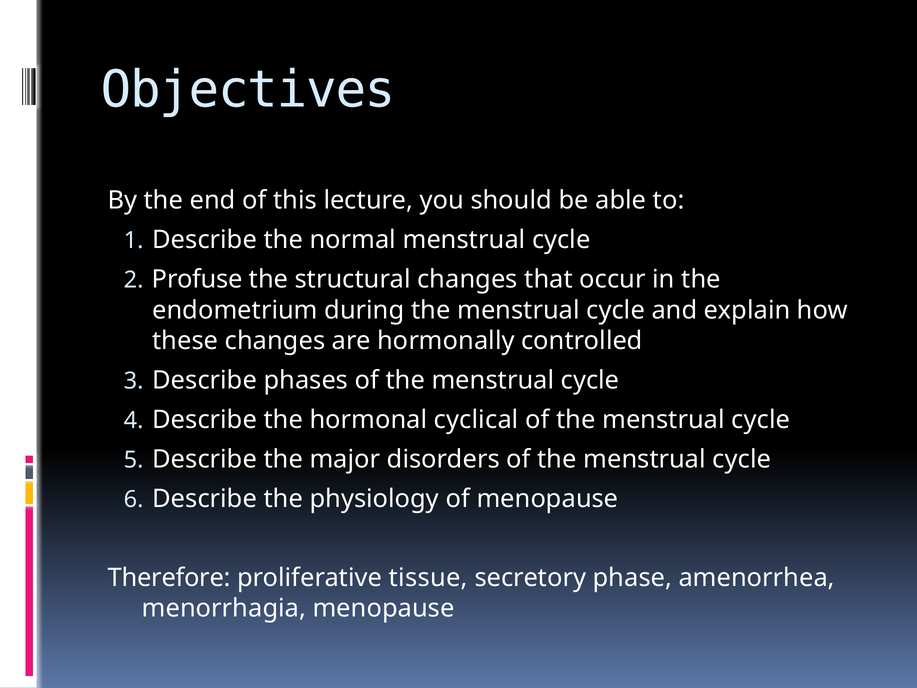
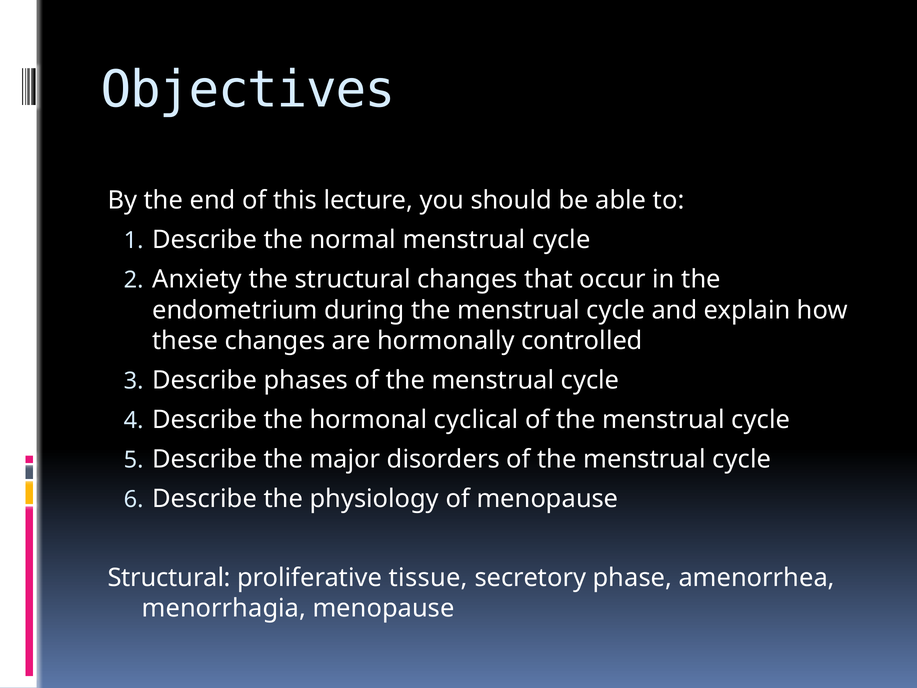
Profuse: Profuse -> Anxiety (197, 279)
Therefore: Therefore -> Structural (169, 578)
